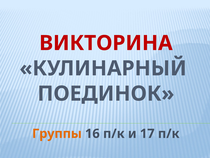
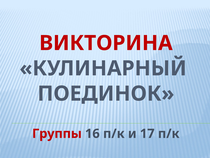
Группы colour: orange -> red (57, 133)
